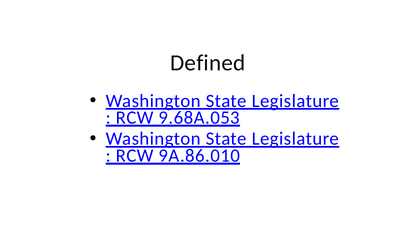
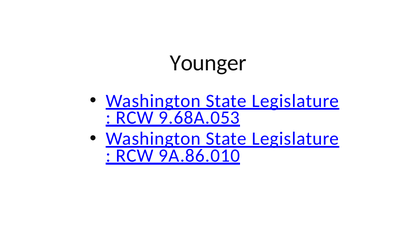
Defined: Defined -> Younger (208, 63)
